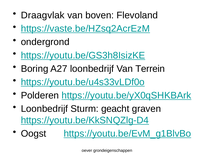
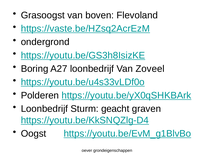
Draagvlak: Draagvlak -> Grasoogst (43, 15)
Terrein: Terrein -> Zoveel (150, 69)
